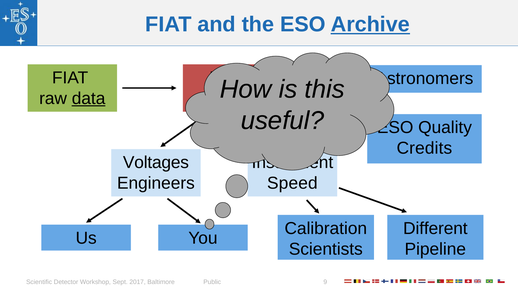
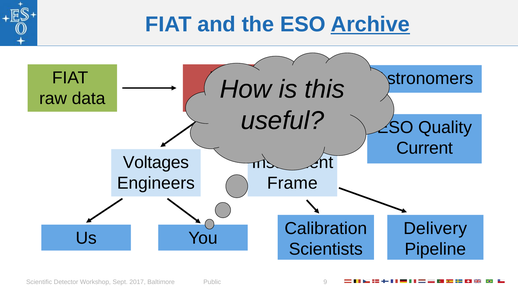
data underline: present -> none (89, 99)
Credits: Credits -> Current (425, 148)
Speed: Speed -> Frame (292, 184)
Different: Different -> Delivery (435, 229)
